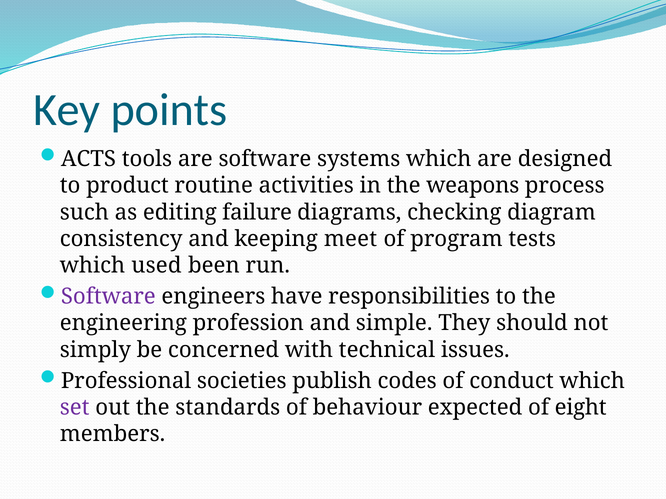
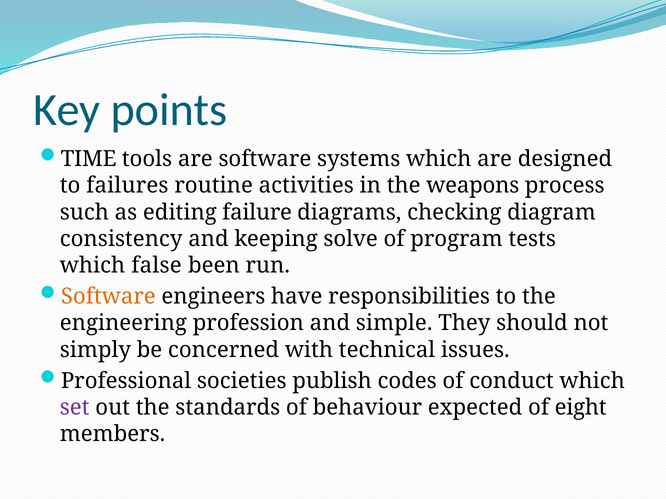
ACTS: ACTS -> TIME (89, 159)
product: product -> failures (127, 186)
meet: meet -> solve (351, 239)
used: used -> false (156, 266)
Software colour: purple -> orange (108, 297)
